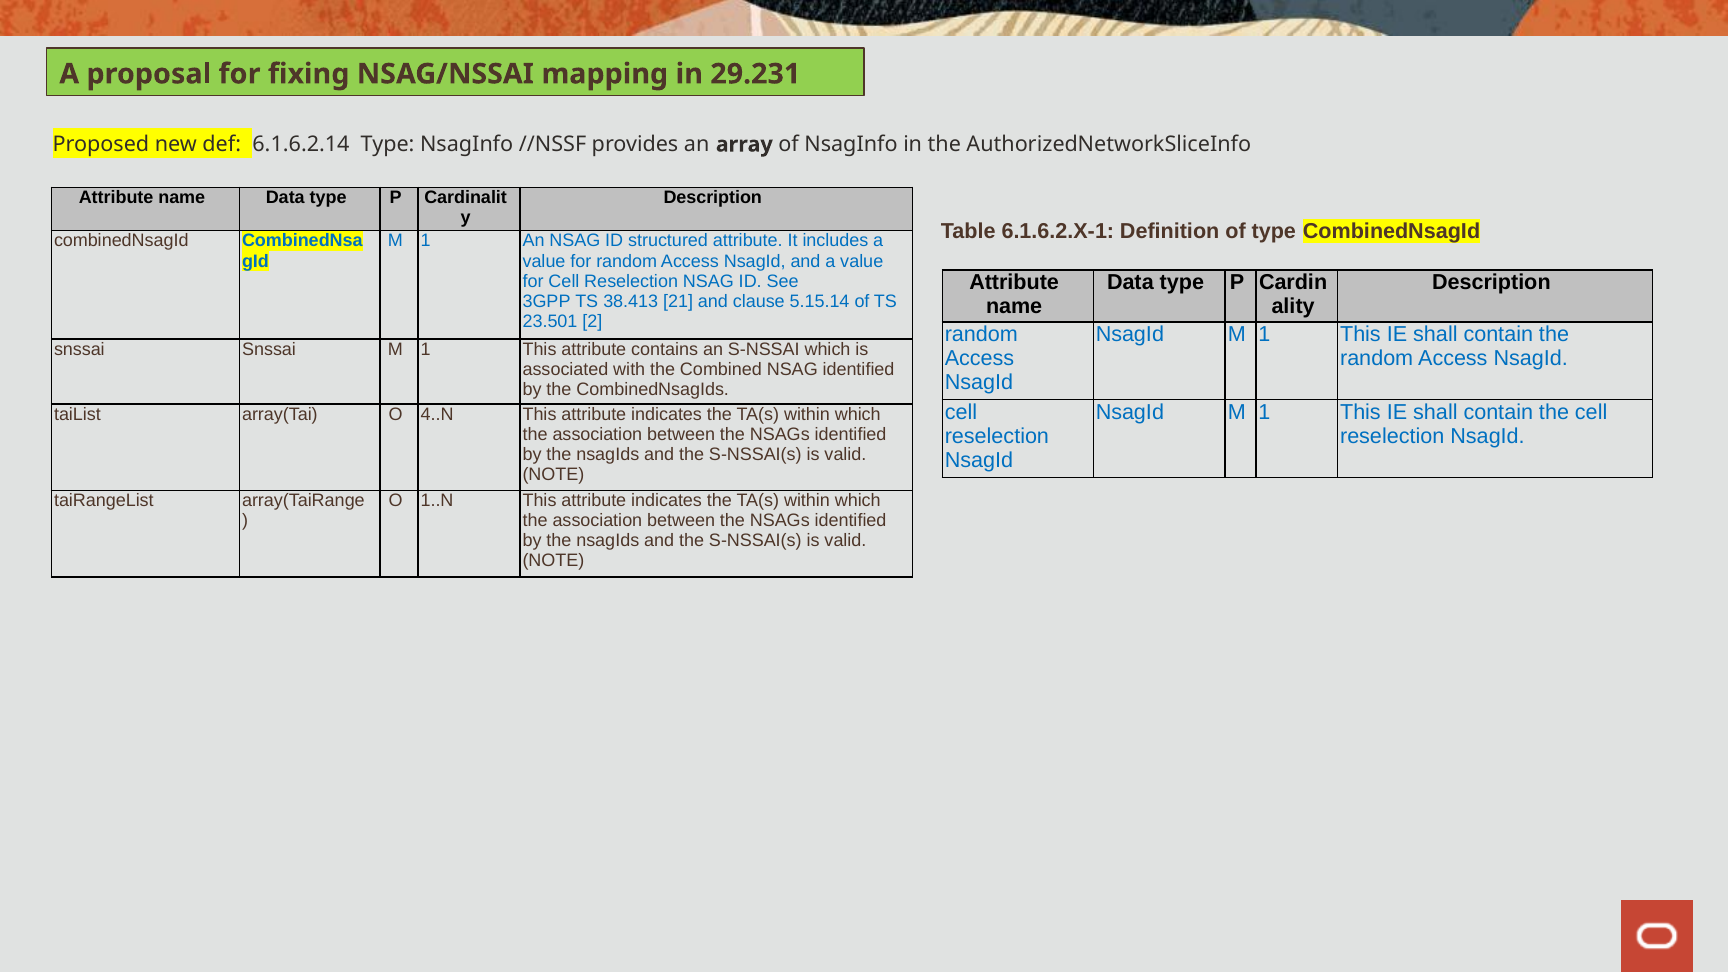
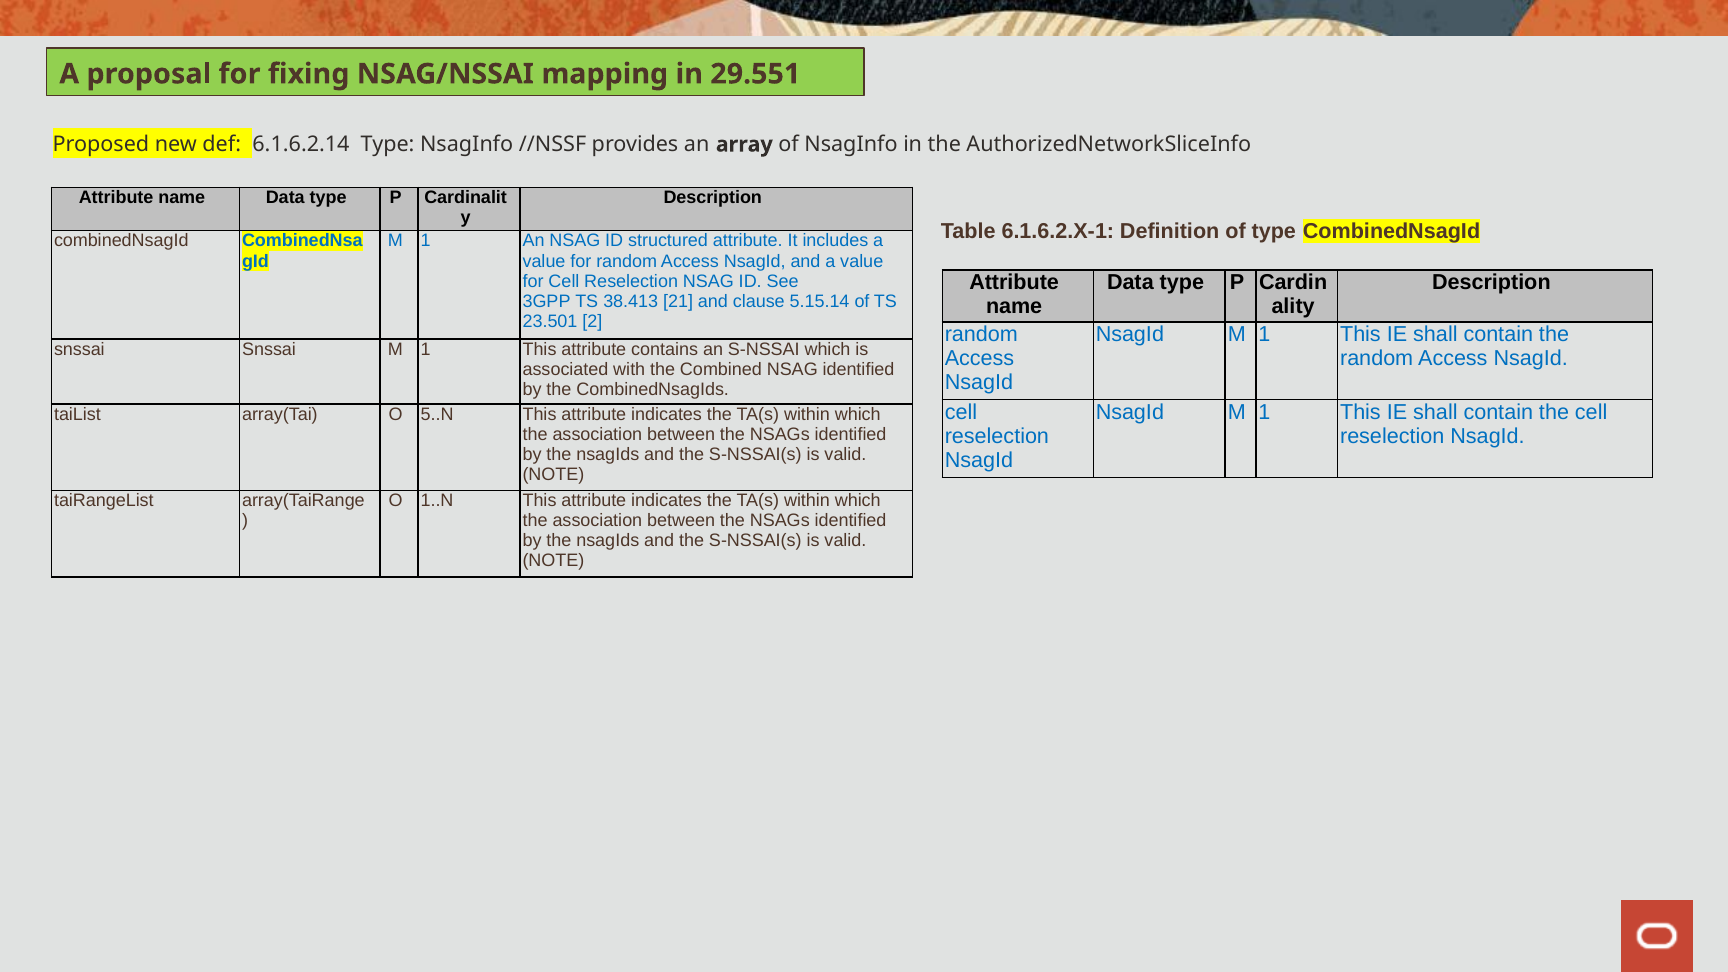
29.231: 29.231 -> 29.551 (755, 74)
4..N: 4..N -> 5..N (437, 414)
